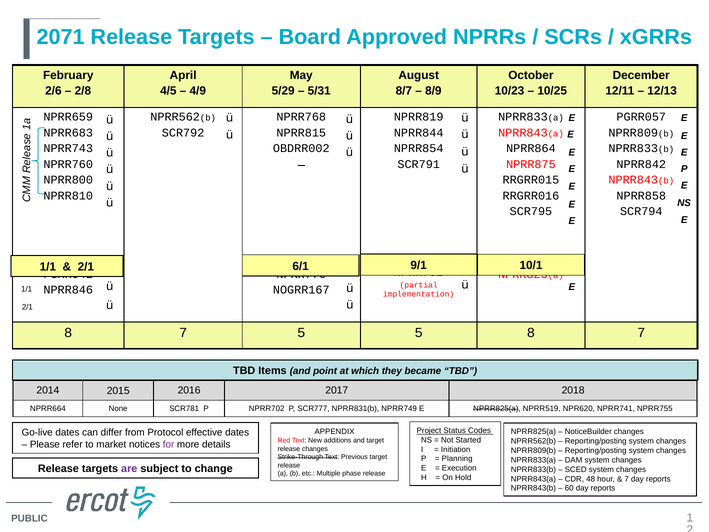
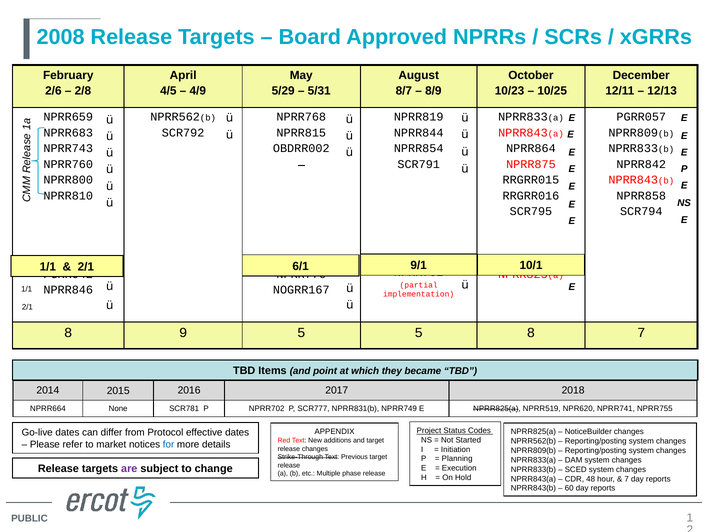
2071: 2071 -> 2008 (61, 37)
7: 7 -> 9 (183, 332)
for colour: purple -> blue (169, 444)
